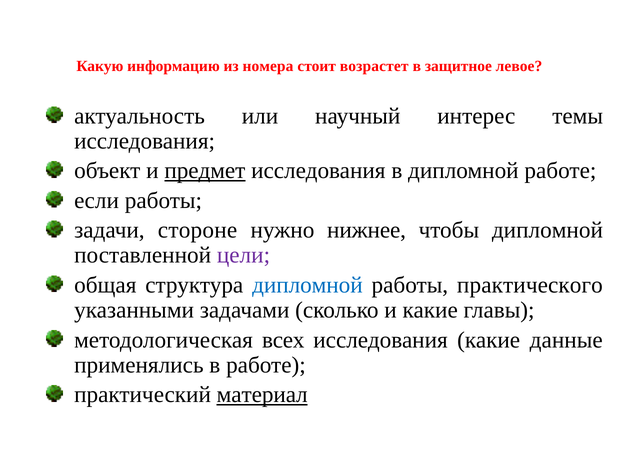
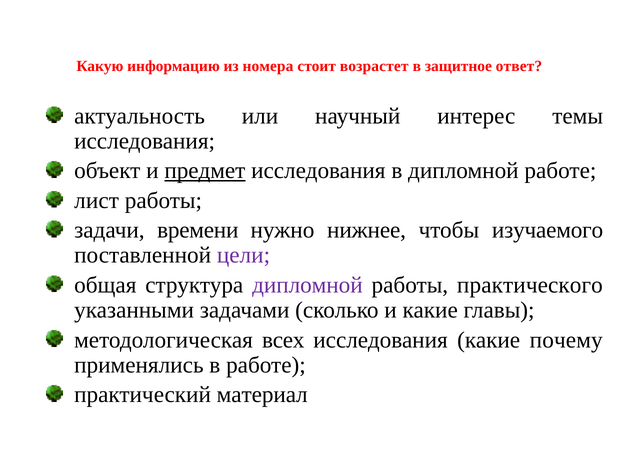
левое: левое -> ответ (519, 66)
если: если -> лист (97, 201)
стороне: стороне -> времени (198, 230)
чтобы дипломной: дипломной -> изучаемого (548, 230)
дипломной colour: blue -> purple (307, 285)
данные: данные -> почему (566, 340)
материал underline: present -> none (262, 395)
